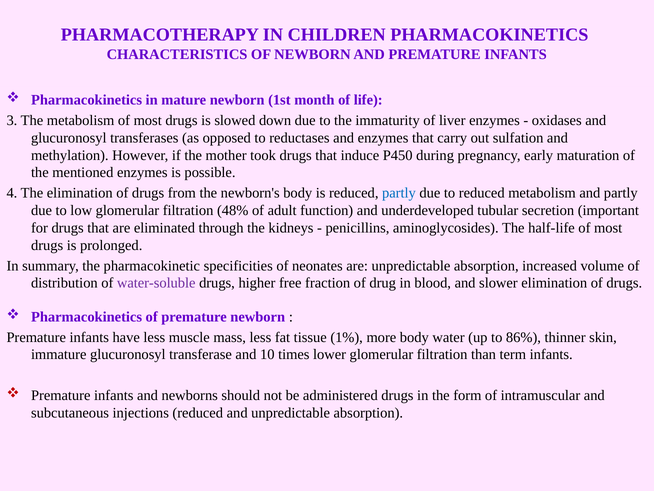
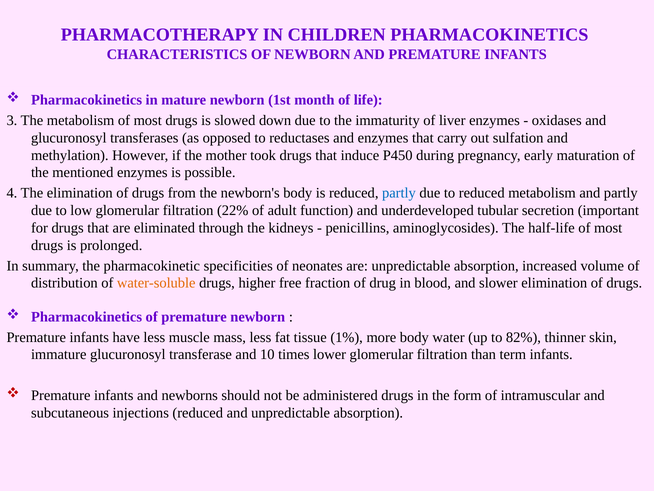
48%: 48% -> 22% (233, 210)
water-soluble colour: purple -> orange (156, 283)
86%: 86% -> 82% (523, 337)
